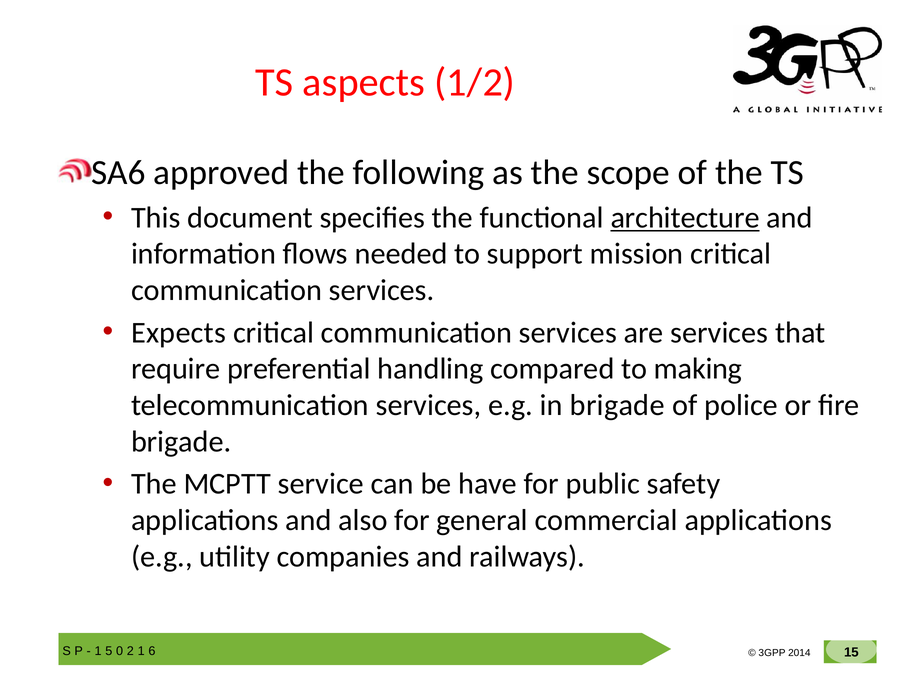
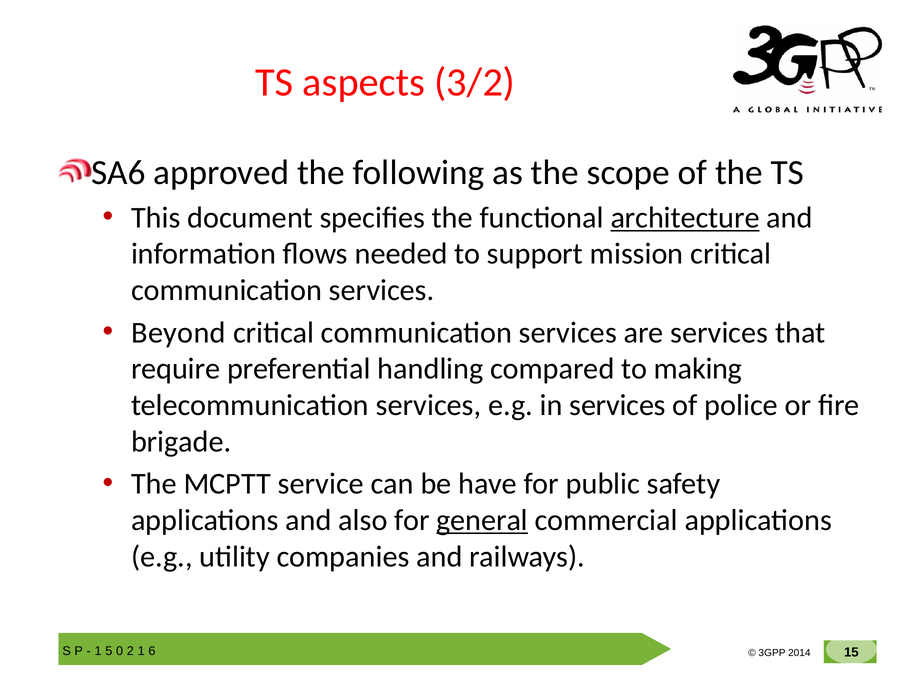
1/2: 1/2 -> 3/2 (475, 82)
Expects: Expects -> Beyond (179, 333)
in brigade: brigade -> services (618, 405)
general underline: none -> present (482, 520)
